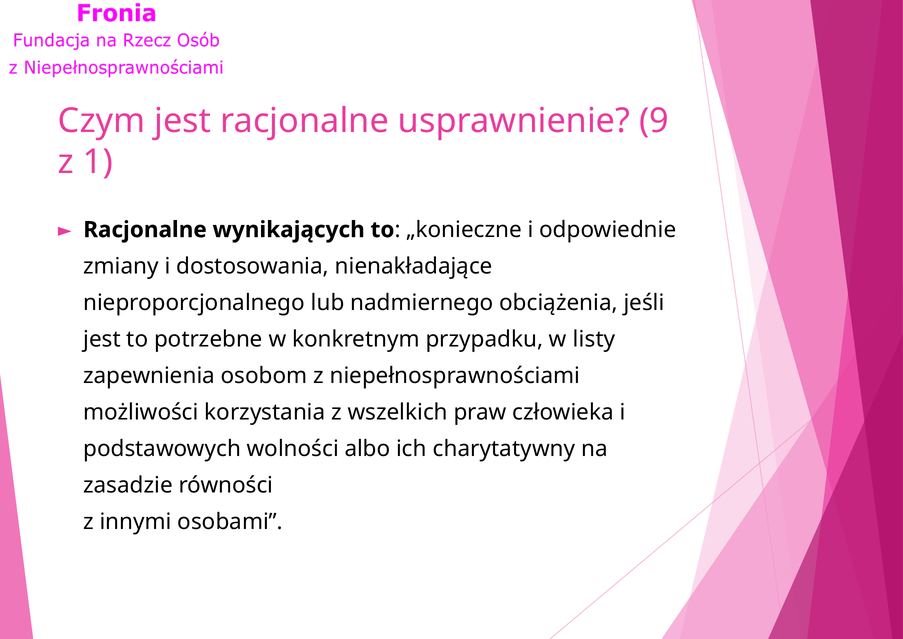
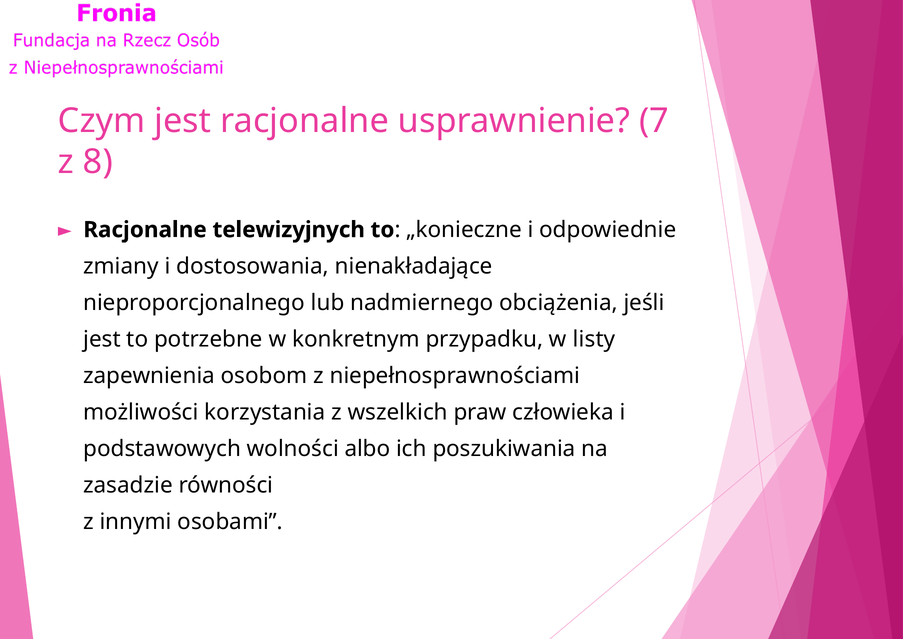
9: 9 -> 7 (654, 121)
1: 1 -> 8 (98, 162)
wynikających: wynikających -> telewizyjnych (289, 230)
charytatywny: charytatywny -> poszukiwania (504, 448)
